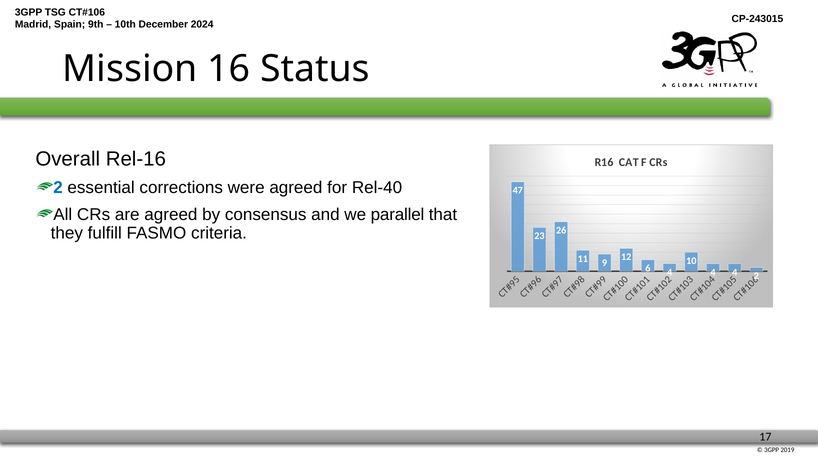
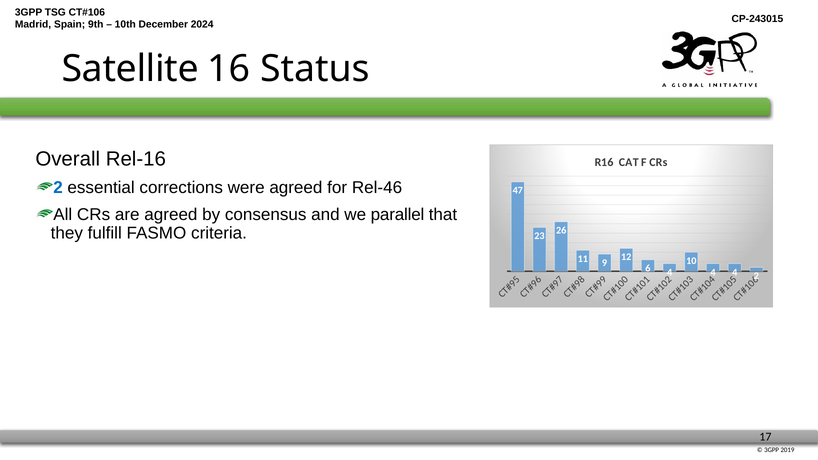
Mission: Mission -> Satellite (130, 69)
Rel-40: Rel-40 -> Rel-46 (377, 188)
